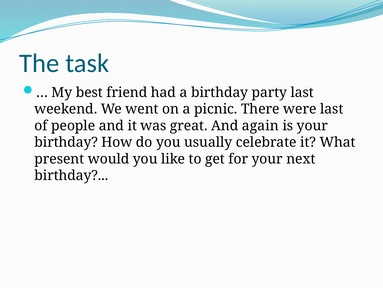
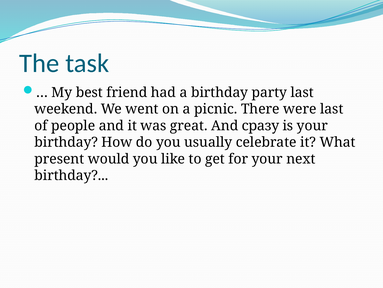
again: again -> сразу (260, 125)
